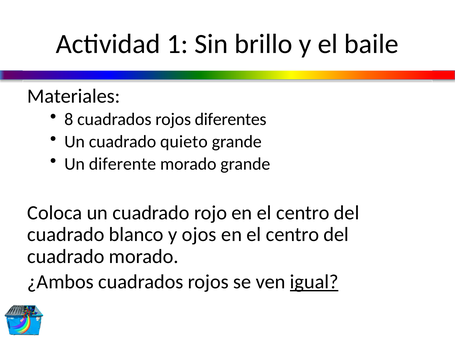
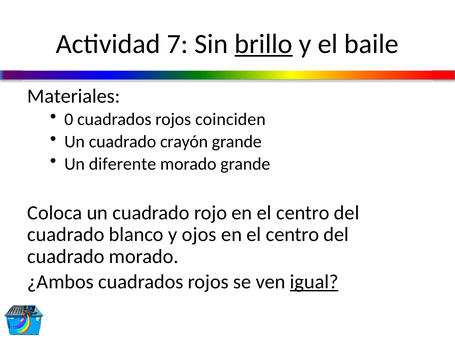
1: 1 -> 7 (177, 44)
brillo underline: none -> present (264, 44)
8: 8 -> 0 (69, 119)
diferentes: diferentes -> coinciden (230, 119)
quieto: quieto -> crayón (184, 142)
